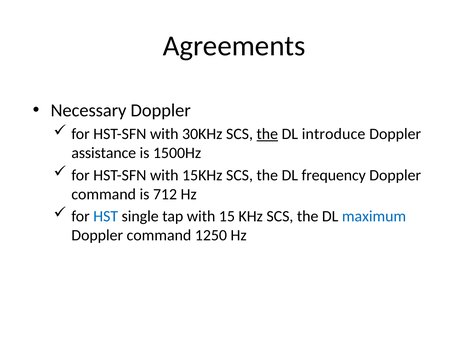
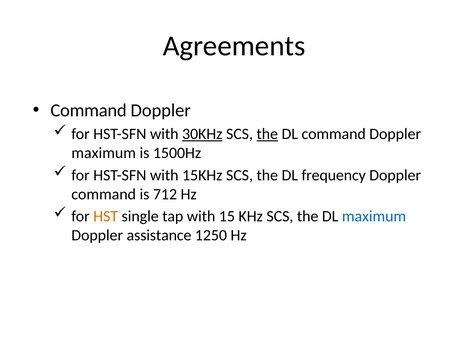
Necessary: Necessary -> Command (89, 111)
30KHz underline: none -> present (202, 134)
DL introduce: introduce -> command (334, 134)
assistance: assistance -> maximum (104, 153)
HST colour: blue -> orange (106, 216)
command: command -> assistance (159, 235)
